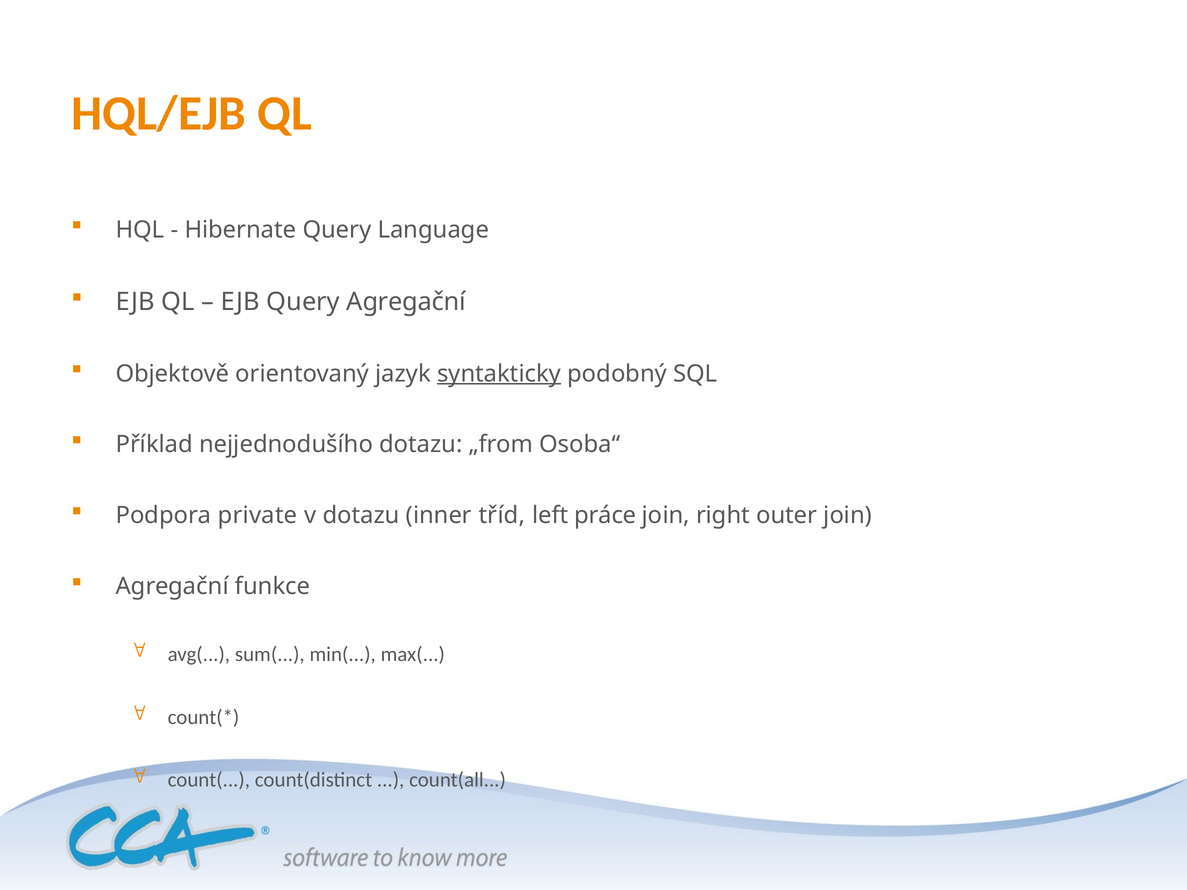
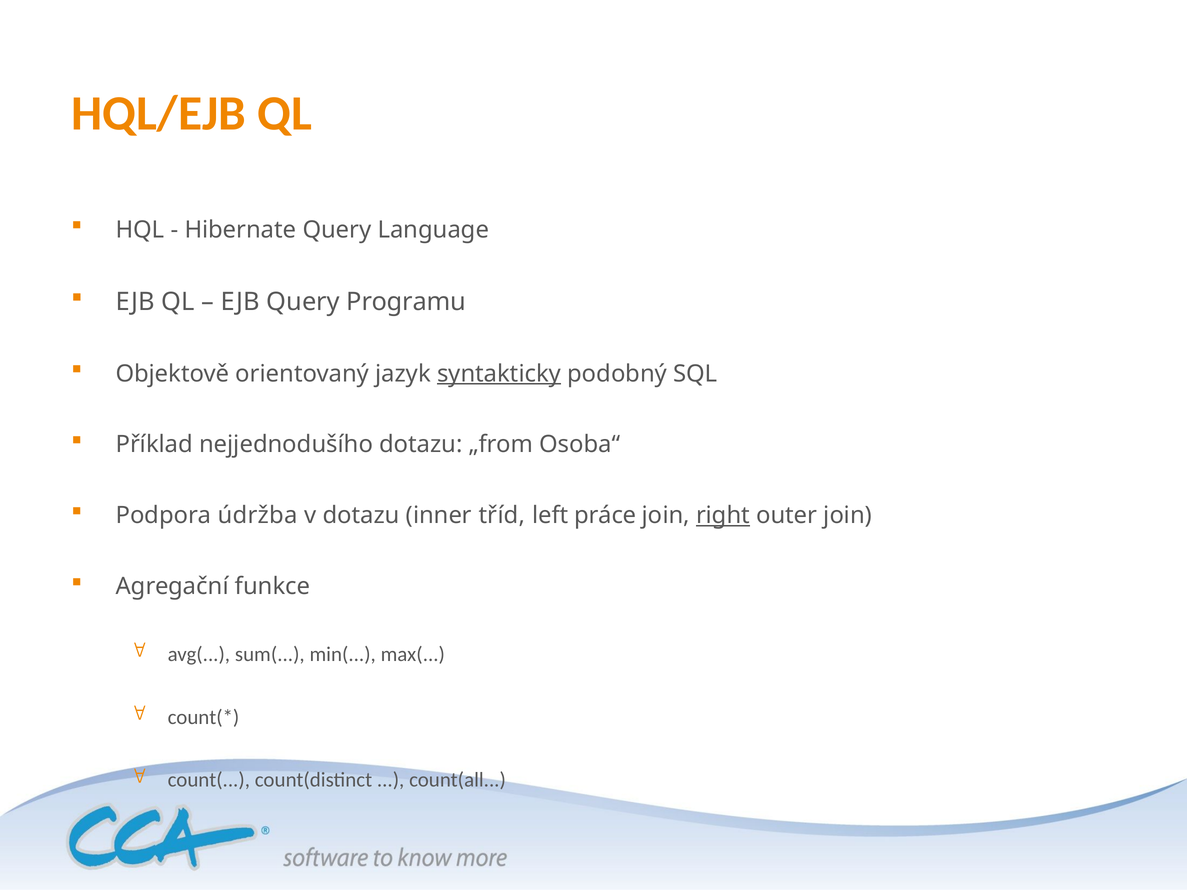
Query Agregační: Agregační -> Programu (406, 302)
private: private -> údržba (258, 516)
right underline: none -> present (723, 516)
